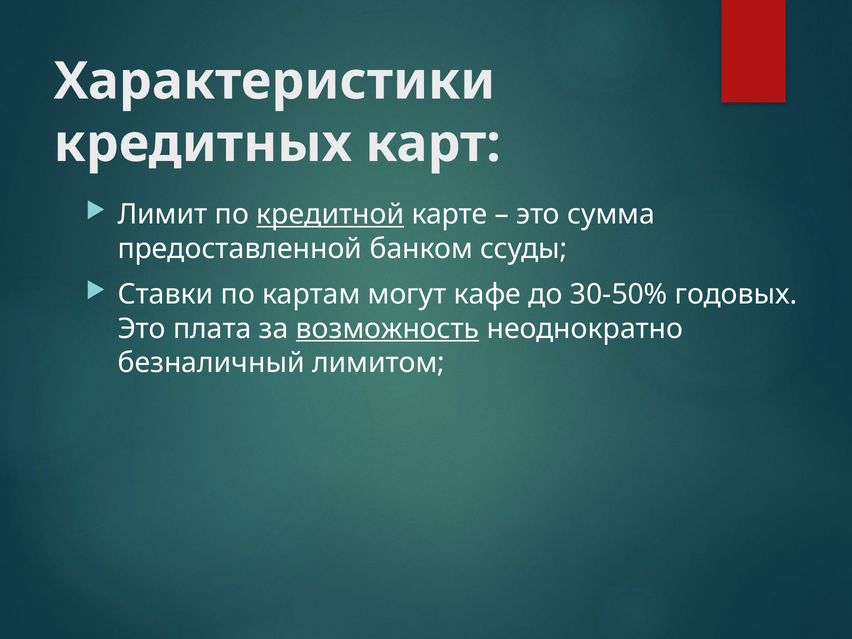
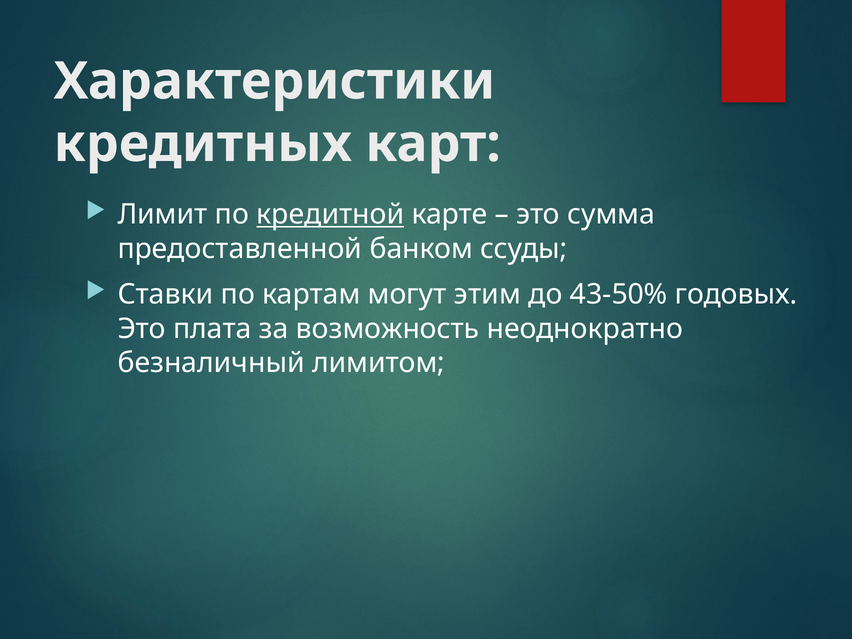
кафе: кафе -> этим (487, 295)
30-50%: 30-50% -> 43-50% (619, 295)
возможность underline: present -> none (388, 329)
